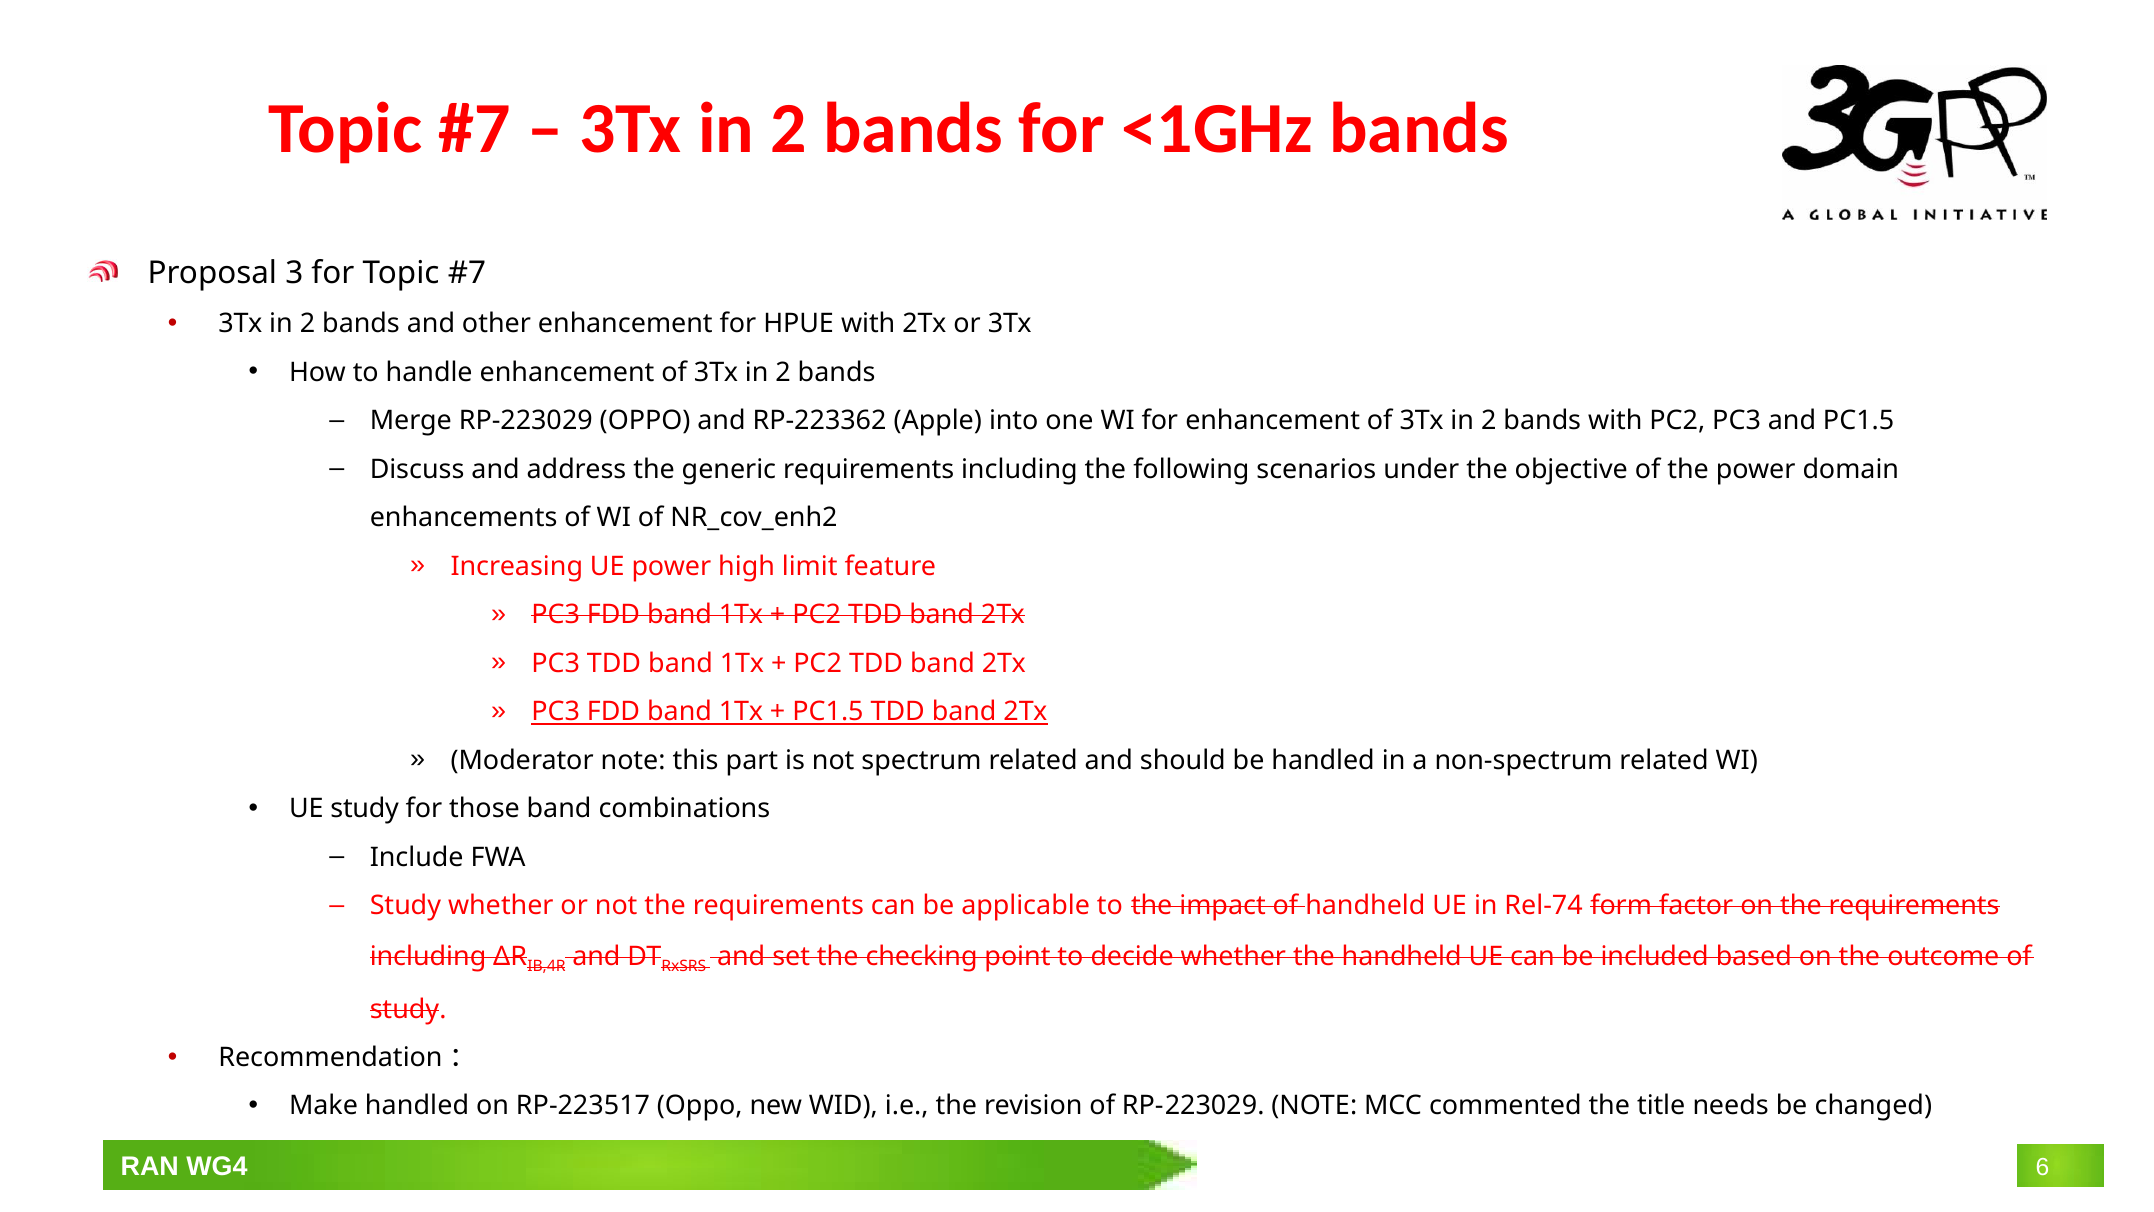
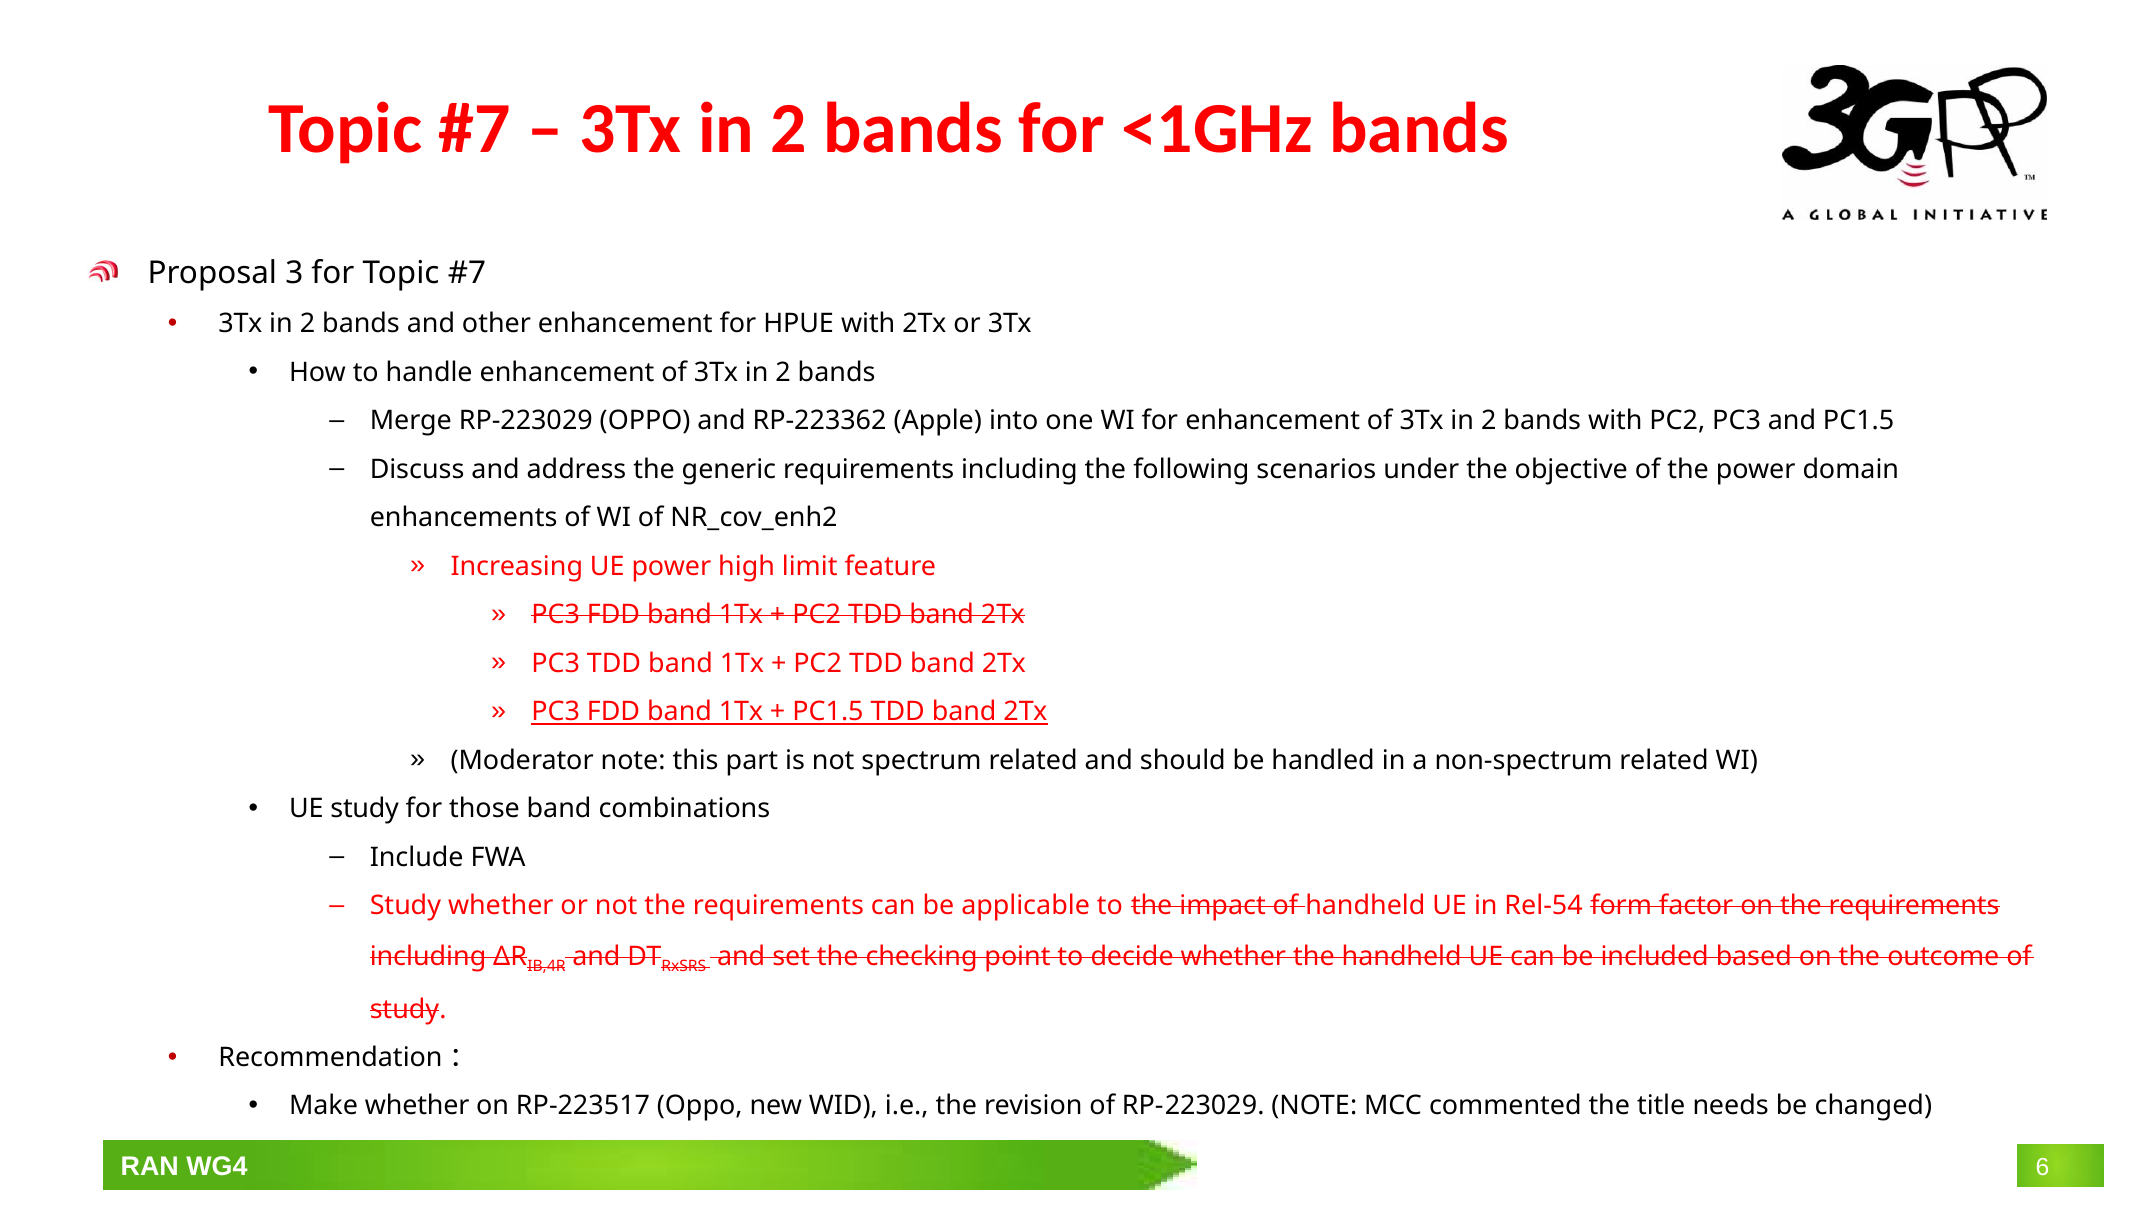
Rel-74: Rel-74 -> Rel-54 (1544, 905)
Make handled: handled -> whether (417, 1106)
